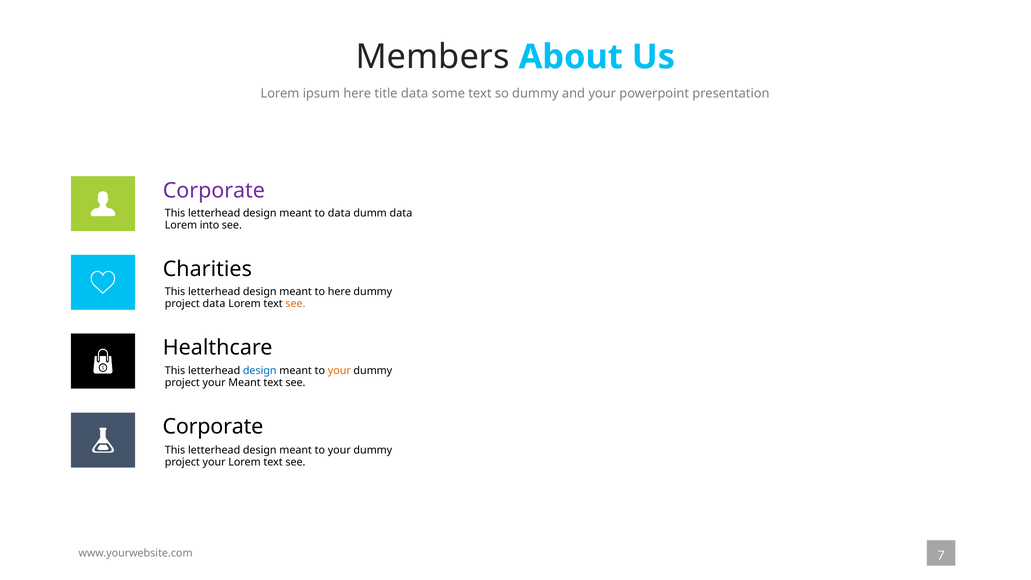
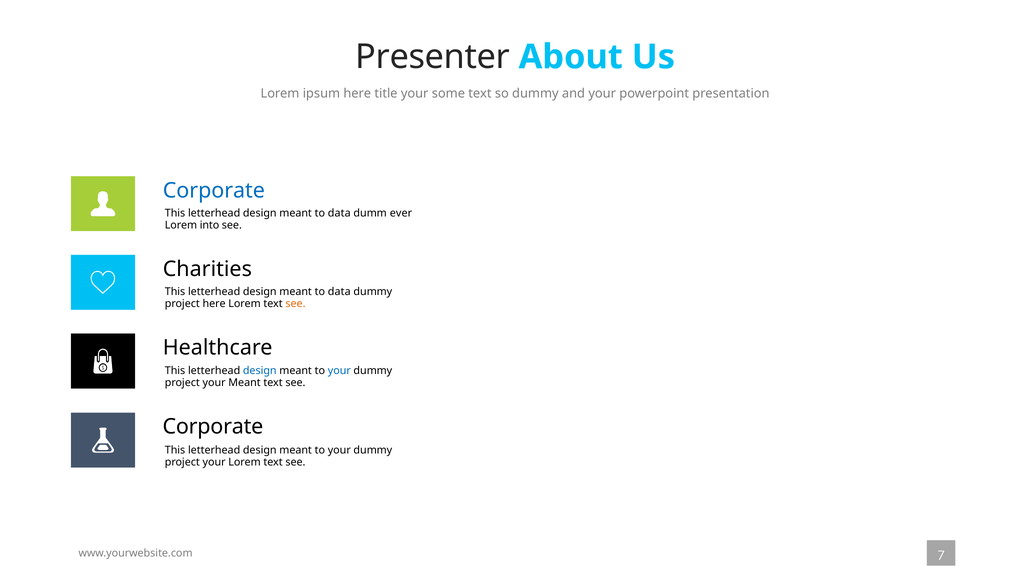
Members: Members -> Presenter (433, 57)
title data: data -> your (415, 93)
Corporate colour: purple -> blue (214, 190)
dumm data: data -> ever (401, 213)
here: here -> data (339, 292)
project data: data -> here (214, 304)
your colour: orange -> blue (339, 371)
